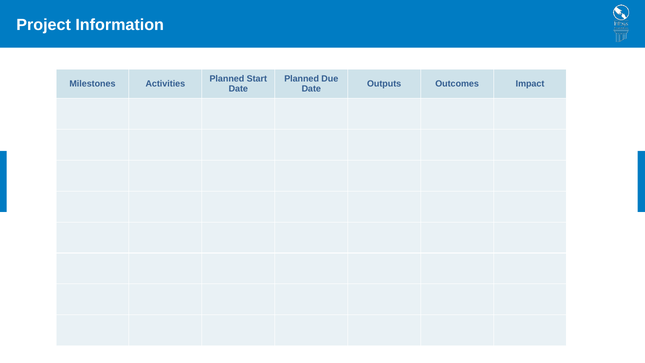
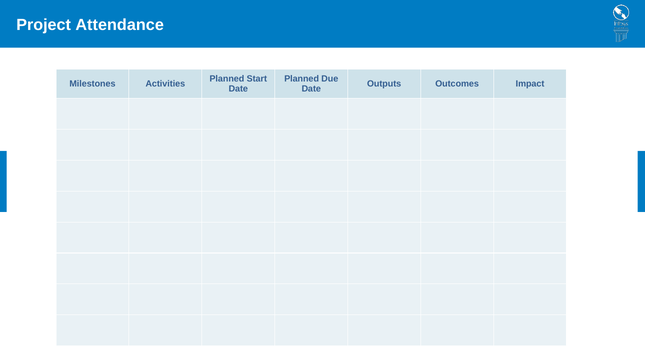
Information: Information -> Attendance (120, 25)
